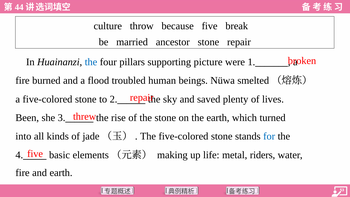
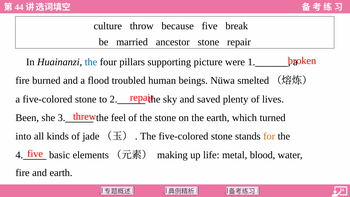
rise: rise -> feel (118, 118)
for colour: blue -> orange (269, 136)
riders: riders -> blood (263, 155)
